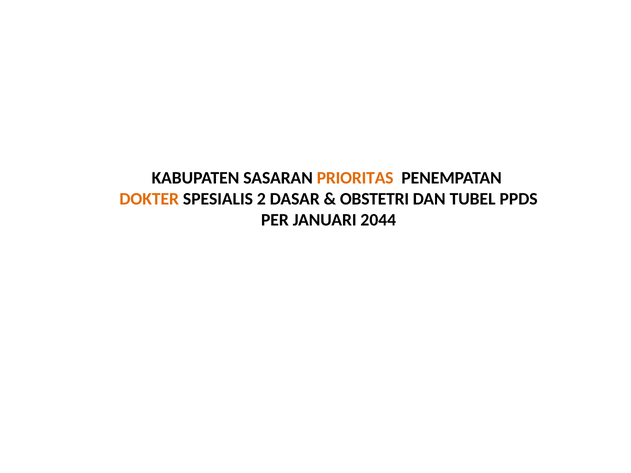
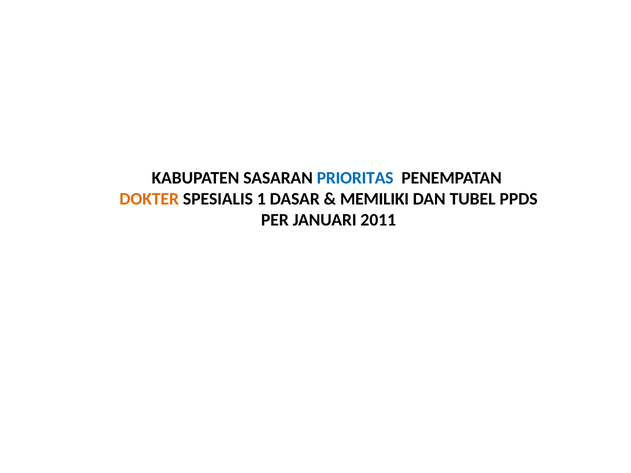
PRIORITAS colour: orange -> blue (355, 178)
2: 2 -> 1 (261, 199)
OBSTETRI: OBSTETRI -> MEMILIKI (375, 199)
2044: 2044 -> 2011 (378, 220)
